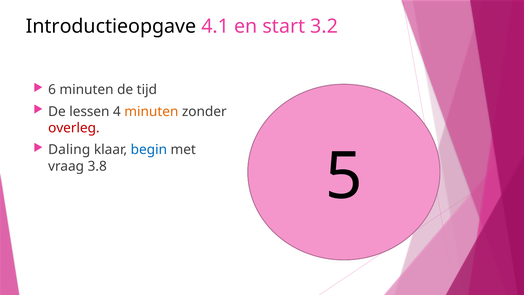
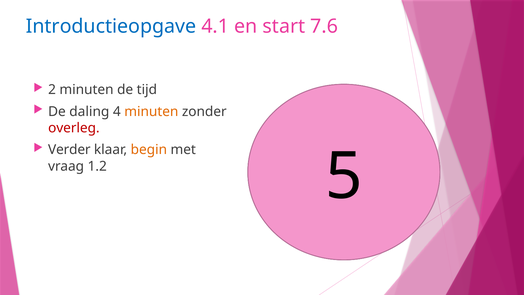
Introductieopgave colour: black -> blue (111, 26)
3.2: 3.2 -> 7.6 (324, 26)
6: 6 -> 2 (52, 90)
lessen: lessen -> daling (89, 112)
Daling: Daling -> Verder (69, 150)
begin colour: blue -> orange (149, 150)
3.8: 3.8 -> 1.2 (97, 166)
